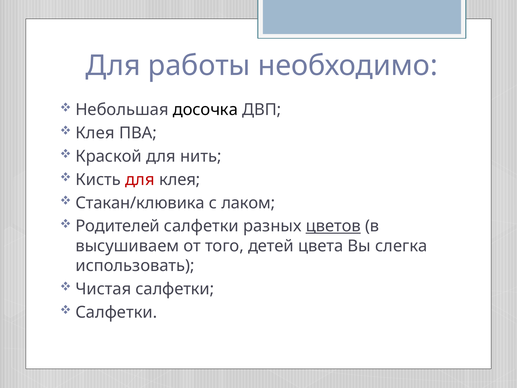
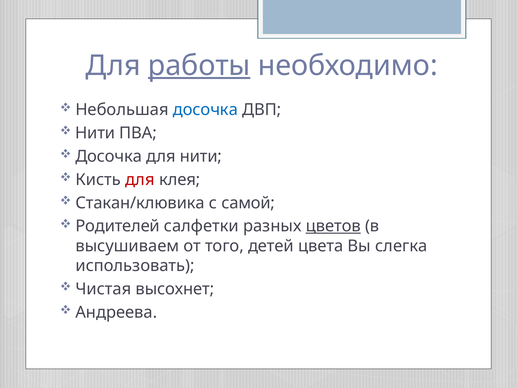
работы underline: none -> present (199, 66)
досочка colour: black -> blue (205, 110)
Клея: Клея -> Нити (95, 133)
Краской: Краской -> Досочка (109, 156)
для нить: нить -> нити (201, 156)
лаком: лаком -> самой (248, 203)
Чистая салфетки: салфетки -> высохнет (175, 289)
Салфетки: Салфетки -> Андреева (116, 312)
